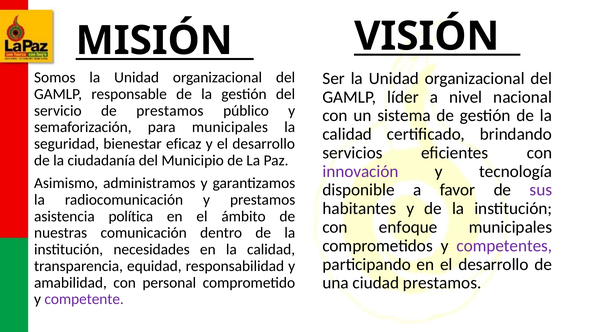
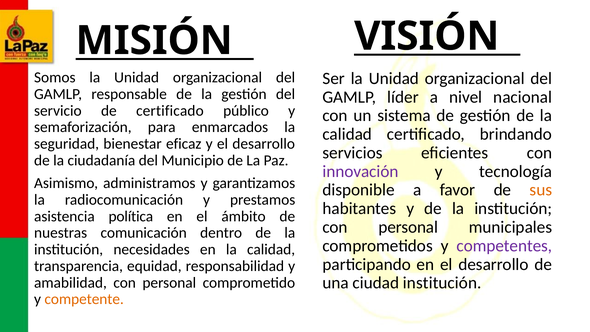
de prestamos: prestamos -> certificado (170, 111)
para municipales: municipales -> enmarcados (230, 127)
sus colour: purple -> orange (541, 190)
enfoque: enfoque -> personal (408, 227)
ciudad prestamos: prestamos -> institución (442, 283)
competente colour: purple -> orange (84, 299)
